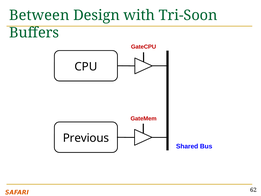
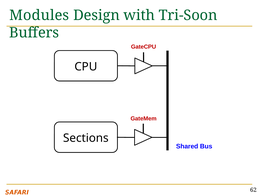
Between: Between -> Modules (39, 15)
Previous: Previous -> Sections (86, 138)
